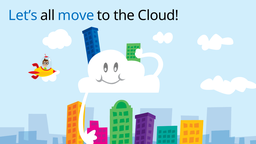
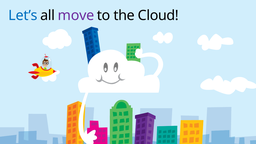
move colour: blue -> purple (76, 15)
